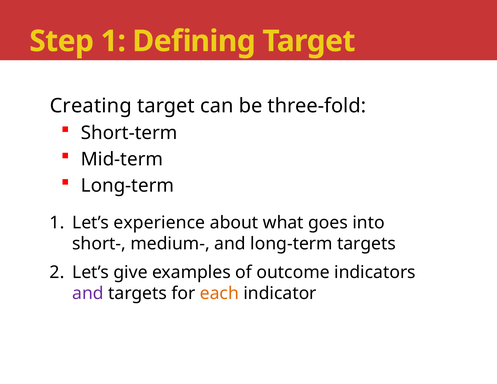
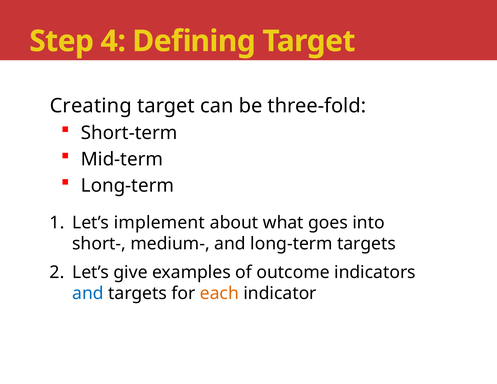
Step 1: 1 -> 4 (113, 41)
experience: experience -> implement (159, 223)
and colour: purple -> blue (88, 293)
